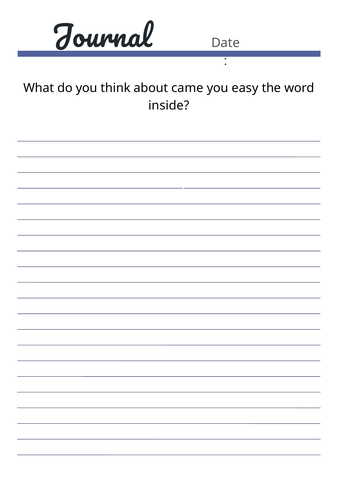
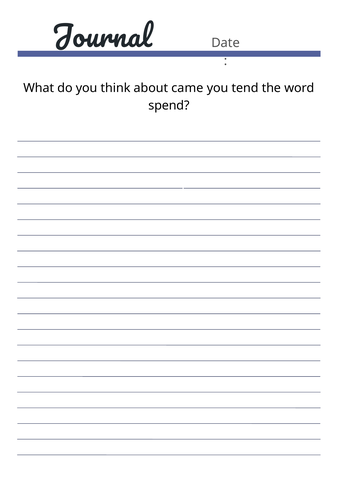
easy: easy -> tend (245, 88)
inside: inside -> spend (169, 106)
